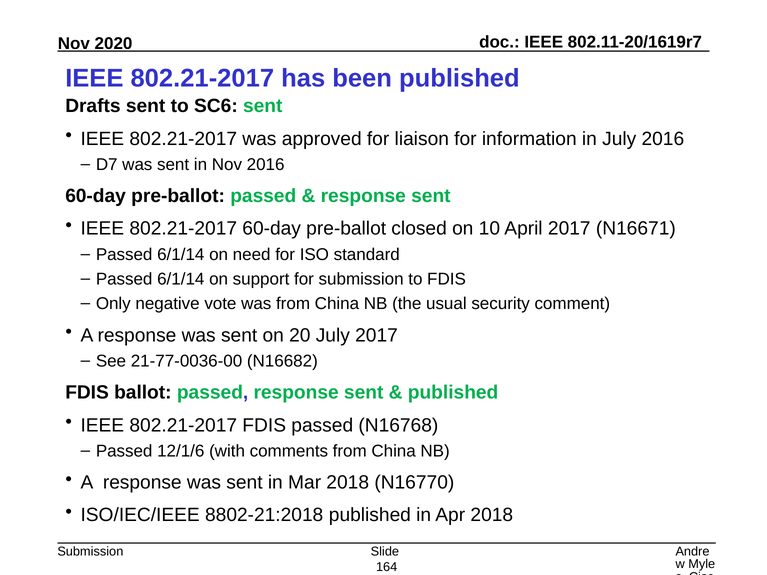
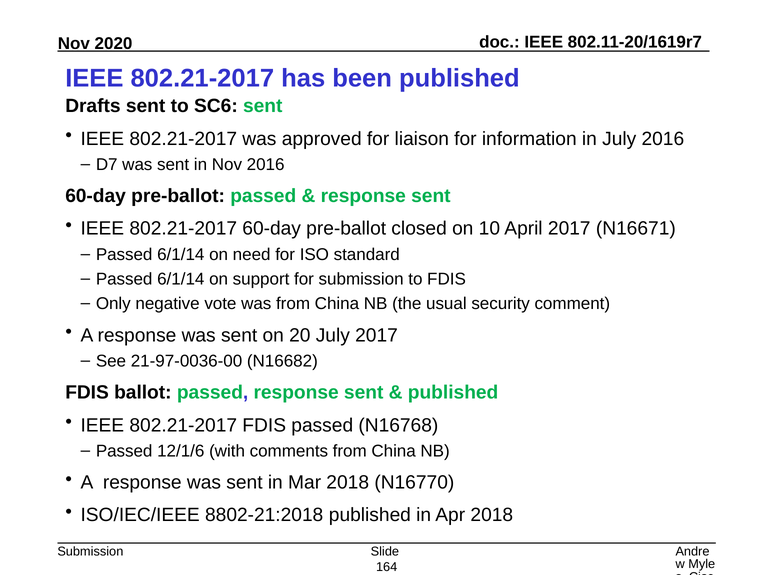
21-77-0036-00: 21-77-0036-00 -> 21-97-0036-00 (187, 361)
